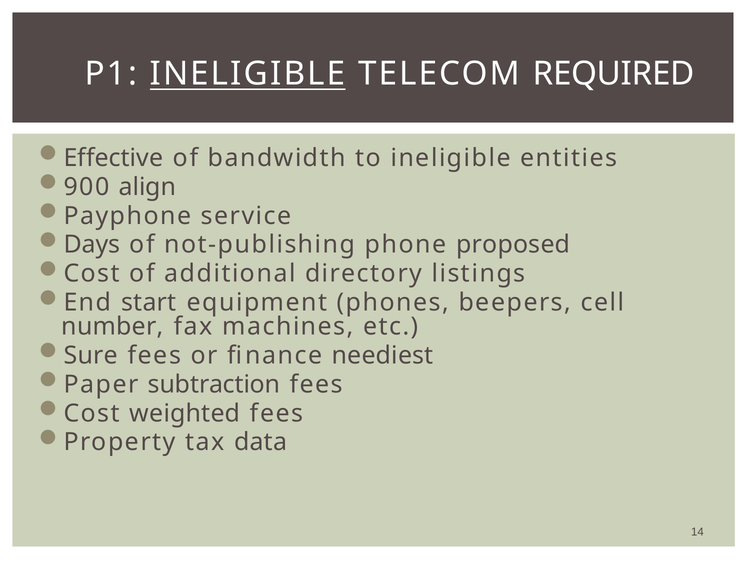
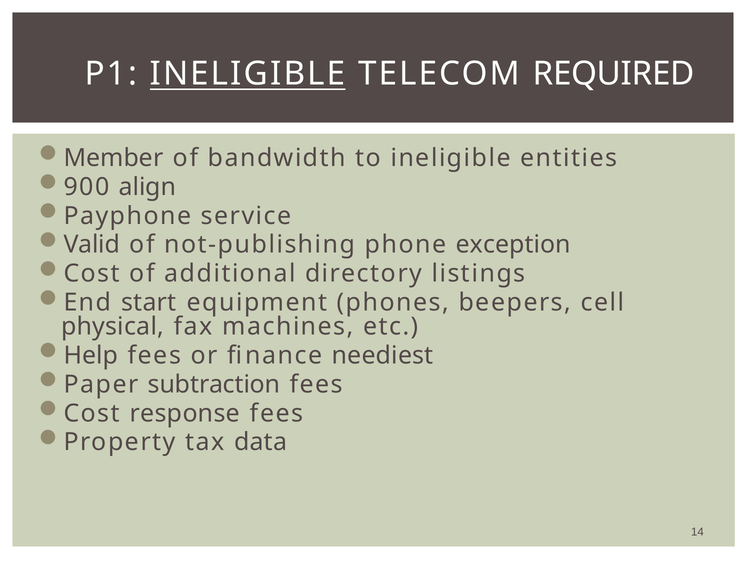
Effective: Effective -> Member (113, 158)
Days: Days -> Valid (92, 245)
proposed: proposed -> exception (513, 245)
number: number -> physical (113, 327)
Sure: Sure -> Help (91, 355)
weighted: weighted -> response (185, 413)
